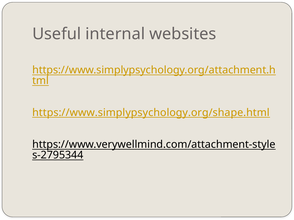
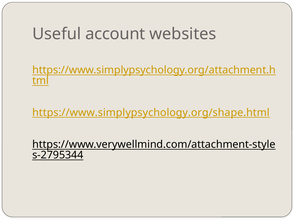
internal: internal -> account (115, 34)
